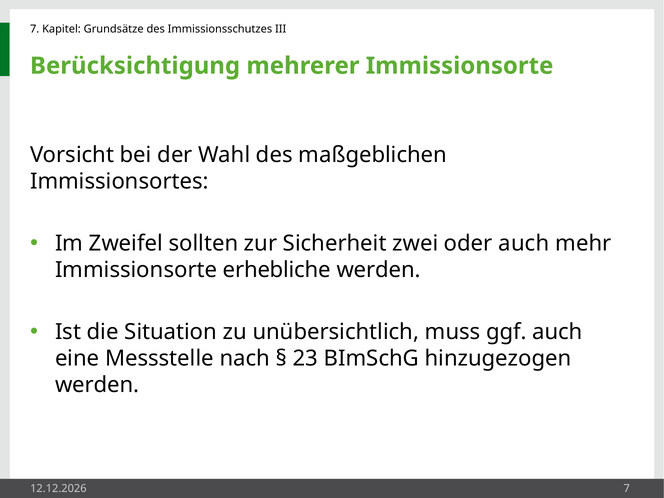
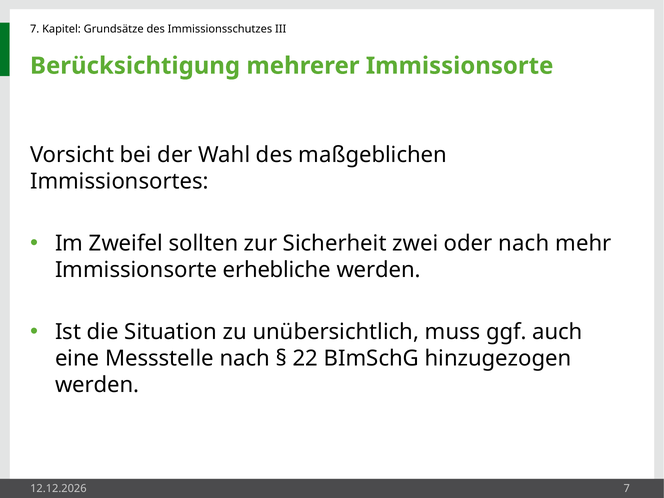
oder auch: auch -> nach (524, 243)
23: 23 -> 22 (305, 359)
